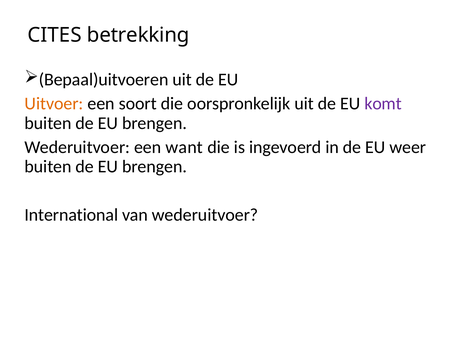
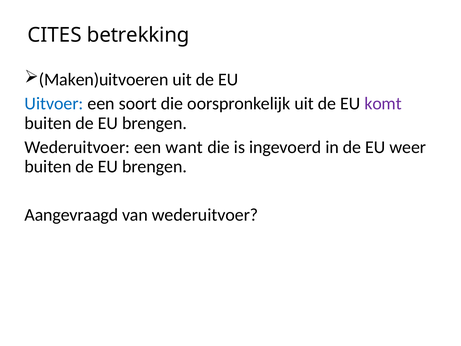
Bepaal)uitvoeren: Bepaal)uitvoeren -> Maken)uitvoeren (104, 79)
Uitvoer colour: orange -> blue (54, 104)
International: International -> Aangevraagd (71, 215)
